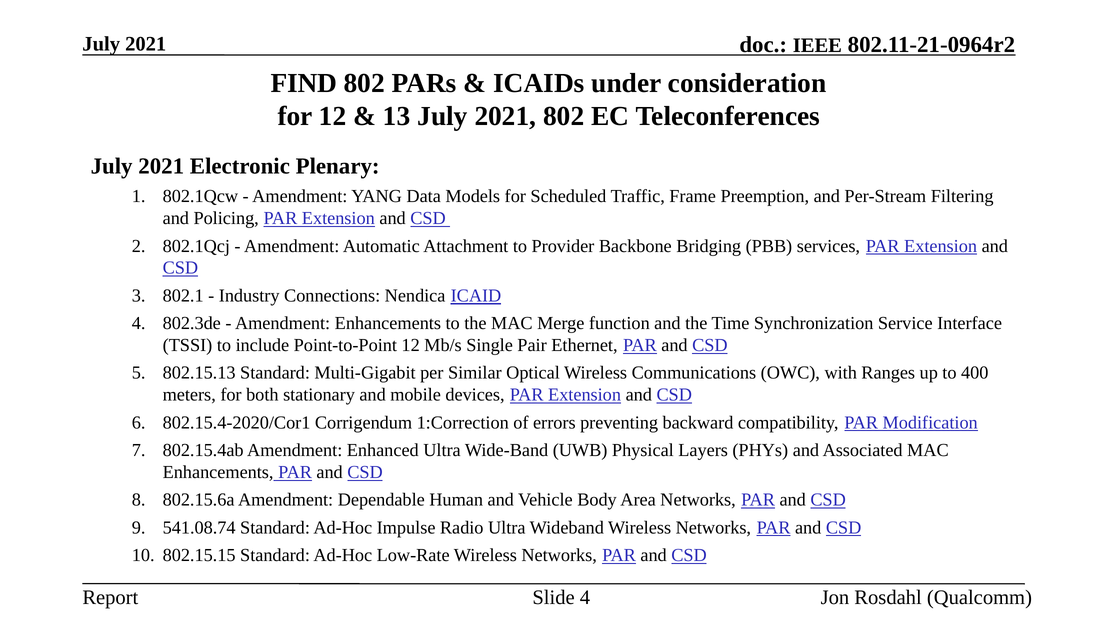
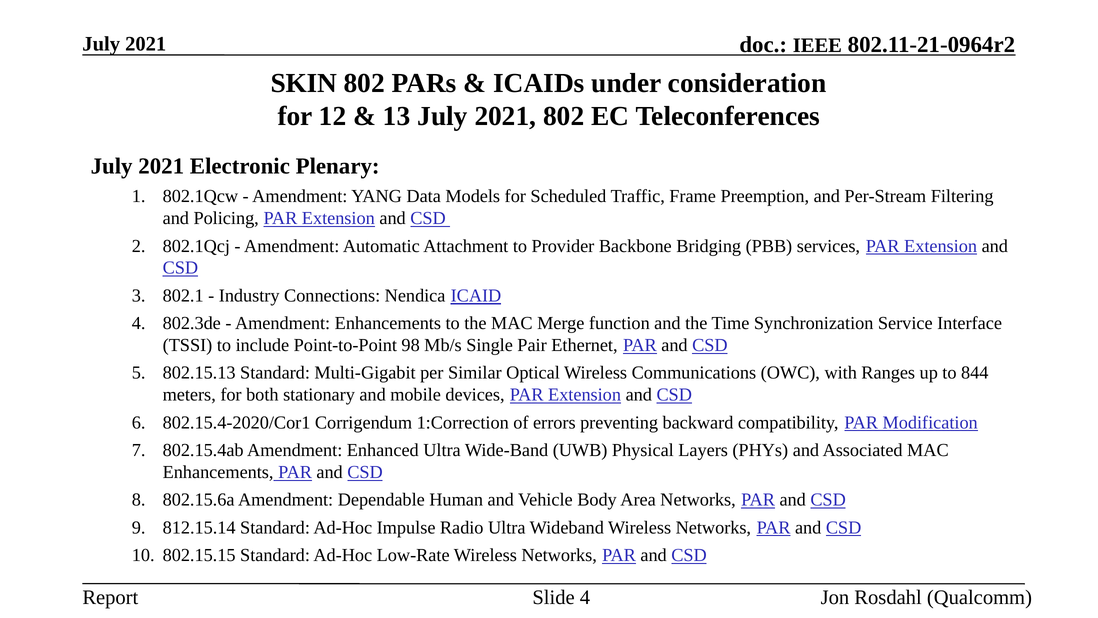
FIND: FIND -> SKIN (304, 83)
Point-to-Point 12: 12 -> 98 (411, 345)
400: 400 -> 844 (975, 373)
541.08.74: 541.08.74 -> 812.15.14 (199, 527)
